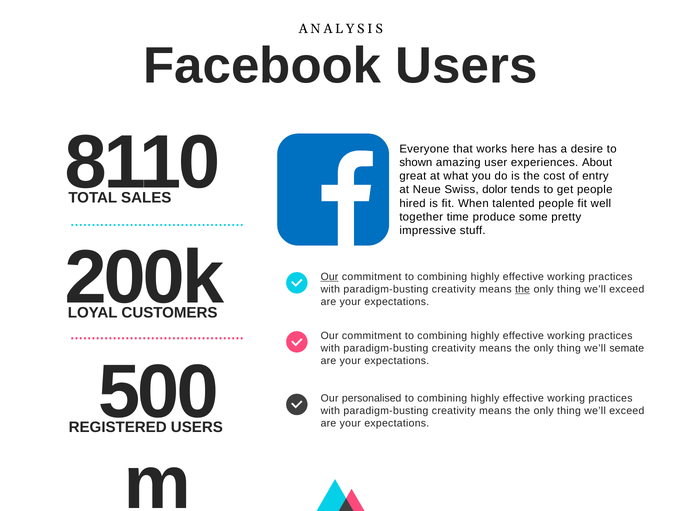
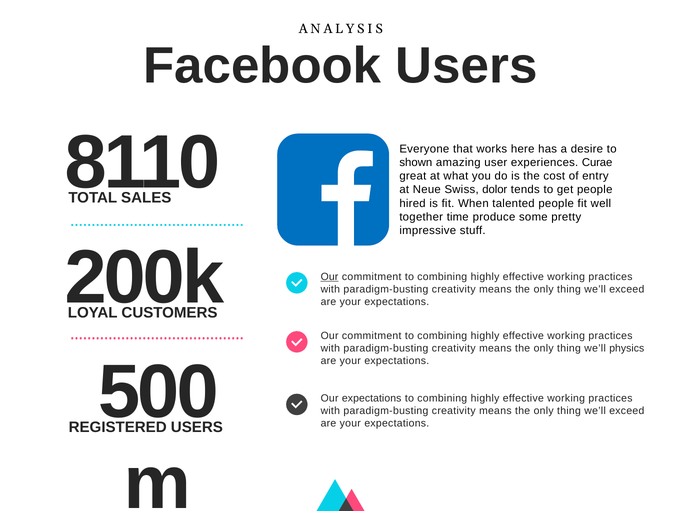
About: About -> Curae (597, 162)
the underline: present -> none (523, 289)
semate: semate -> physics (627, 348)
Our personalised: personalised -> expectations (372, 398)
